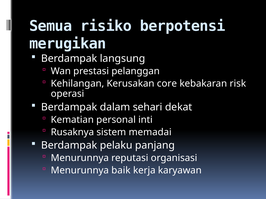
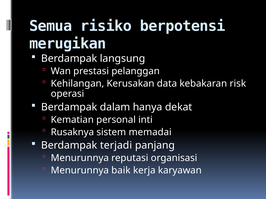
core: core -> data (167, 84)
sehari: sehari -> hanya (148, 107)
pelaku: pelaku -> terjadi (116, 146)
